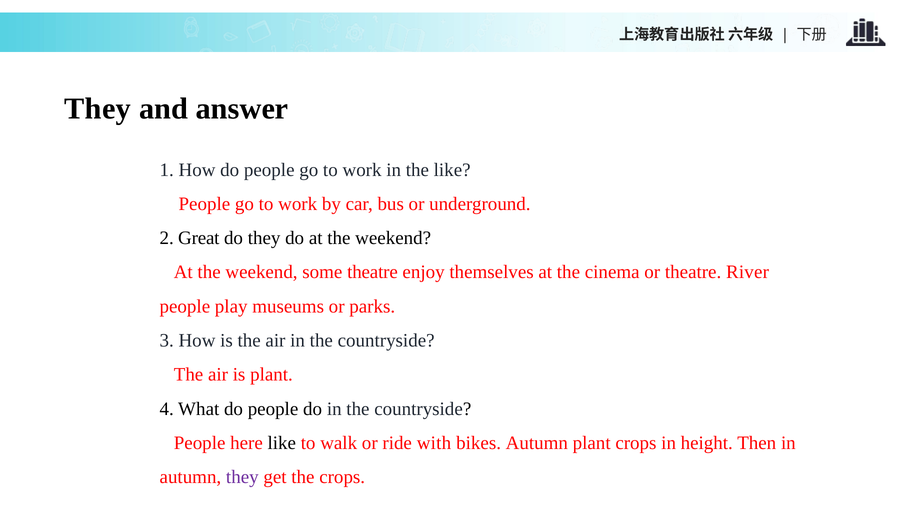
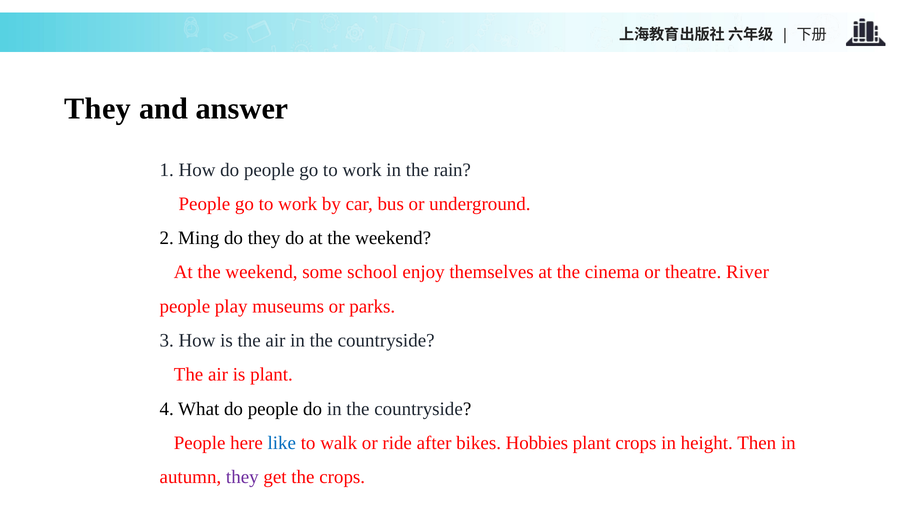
the like: like -> rain (452, 170)
Great: Great -> Ming (199, 238)
some theatre: theatre -> school (372, 272)
like colour: black -> blue (282, 443)
with: with -> after (434, 443)
bikes Autumn: Autumn -> Hobbies (537, 443)
